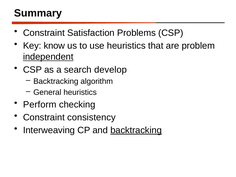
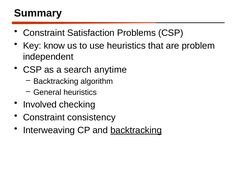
independent underline: present -> none (48, 57)
develop: develop -> anytime (111, 70)
Perform: Perform -> Involved (40, 105)
